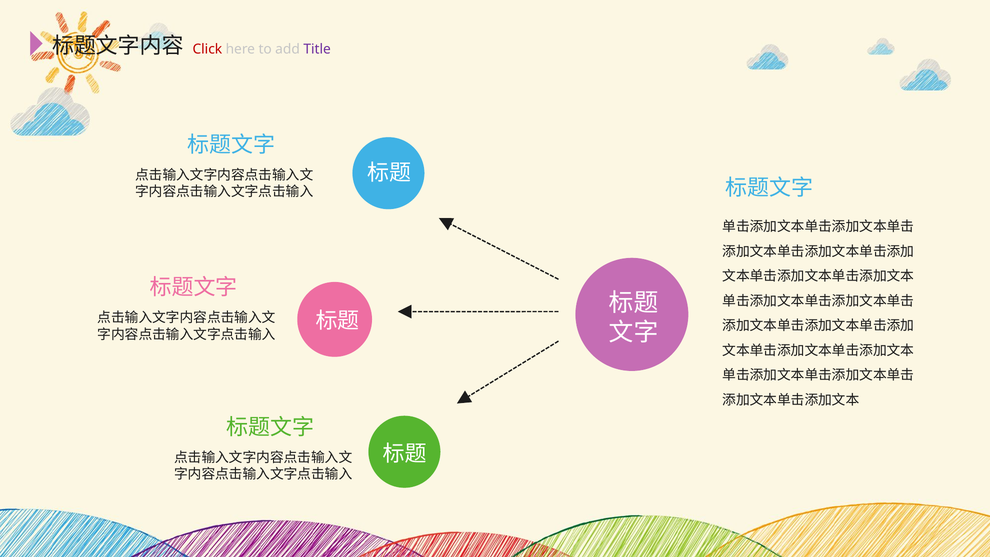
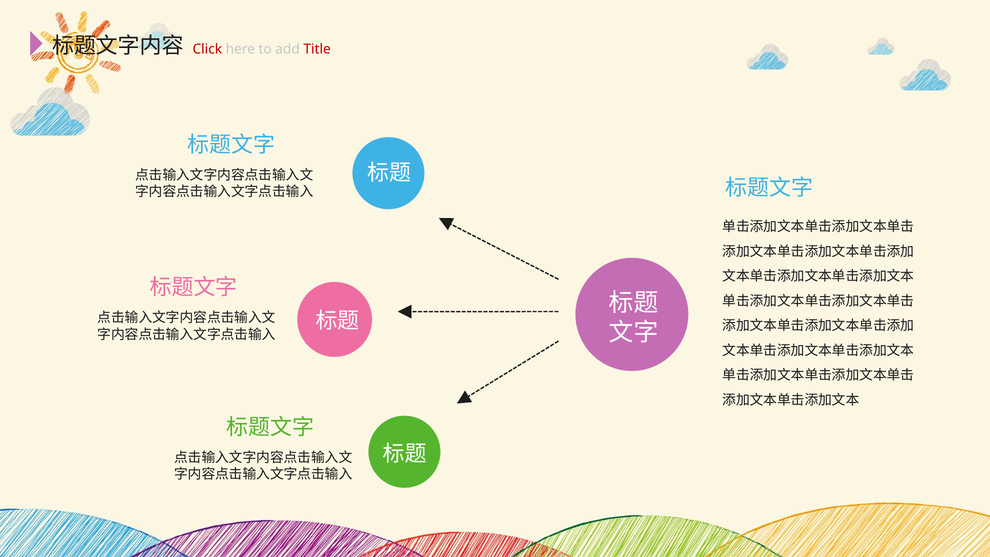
Title colour: purple -> red (317, 49)
